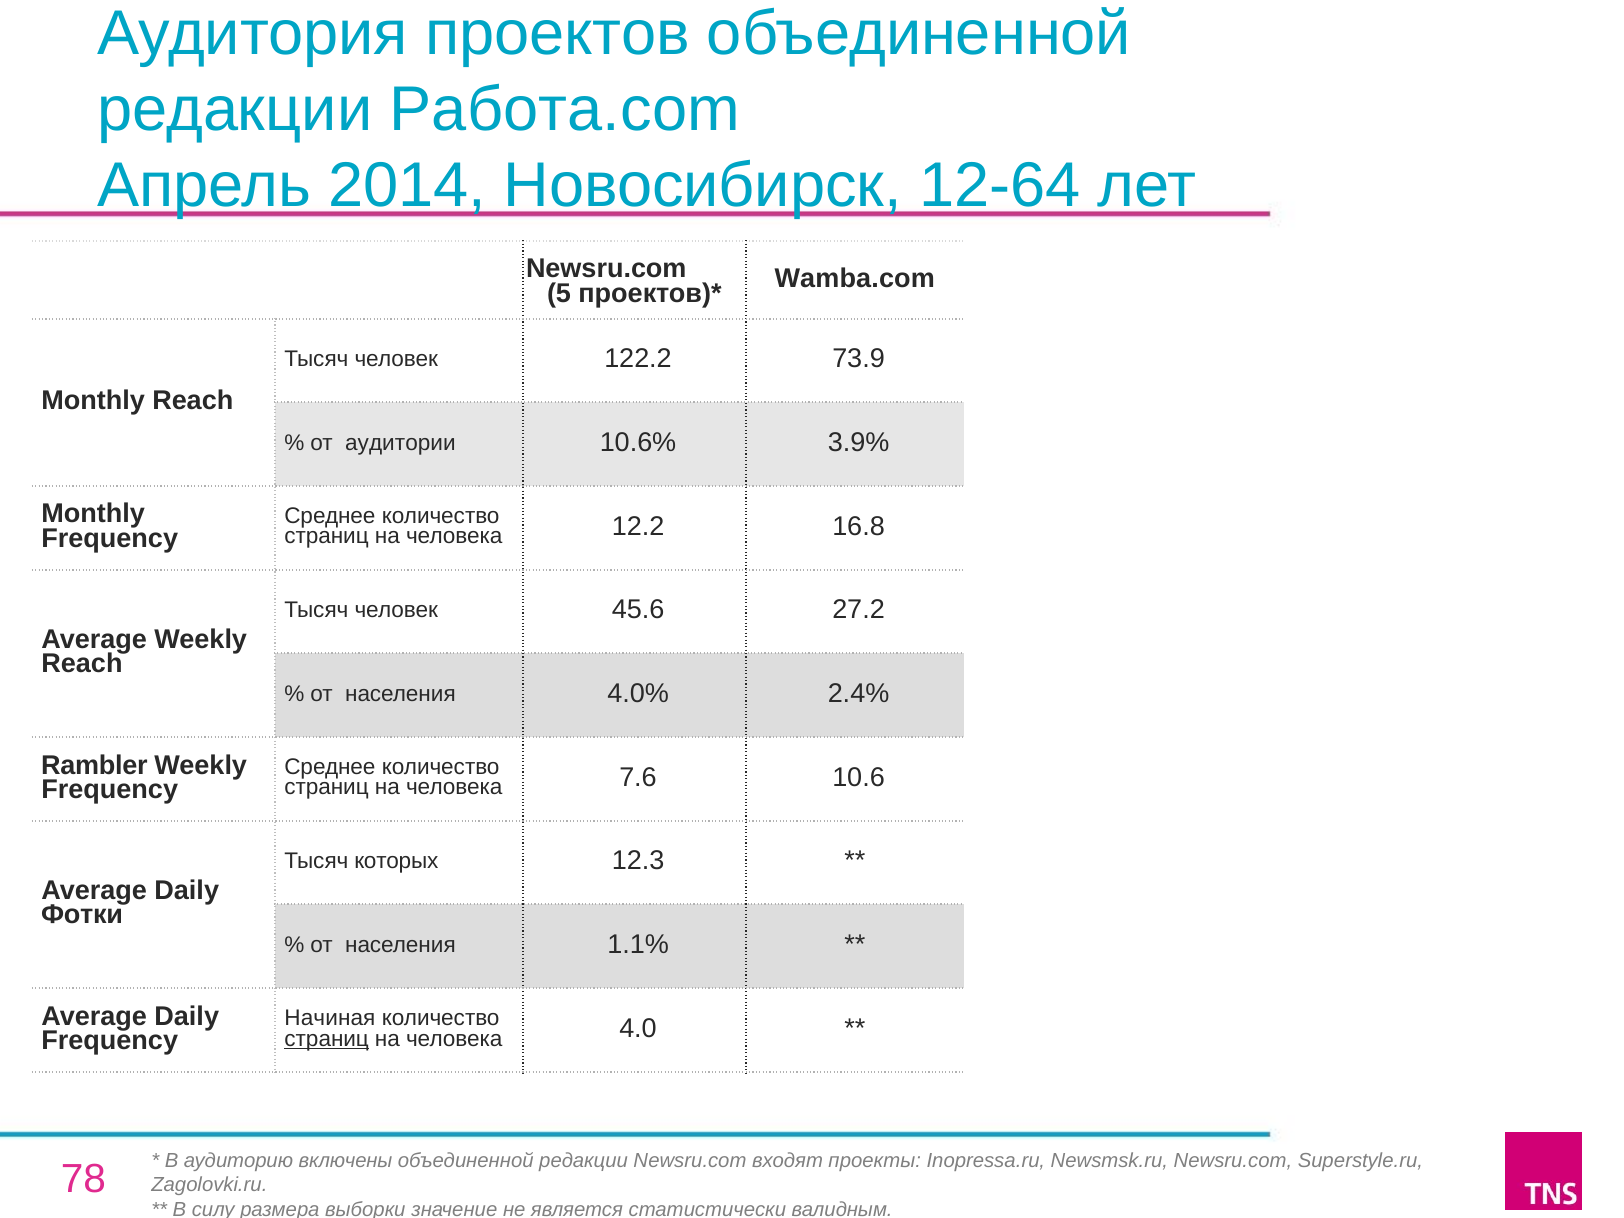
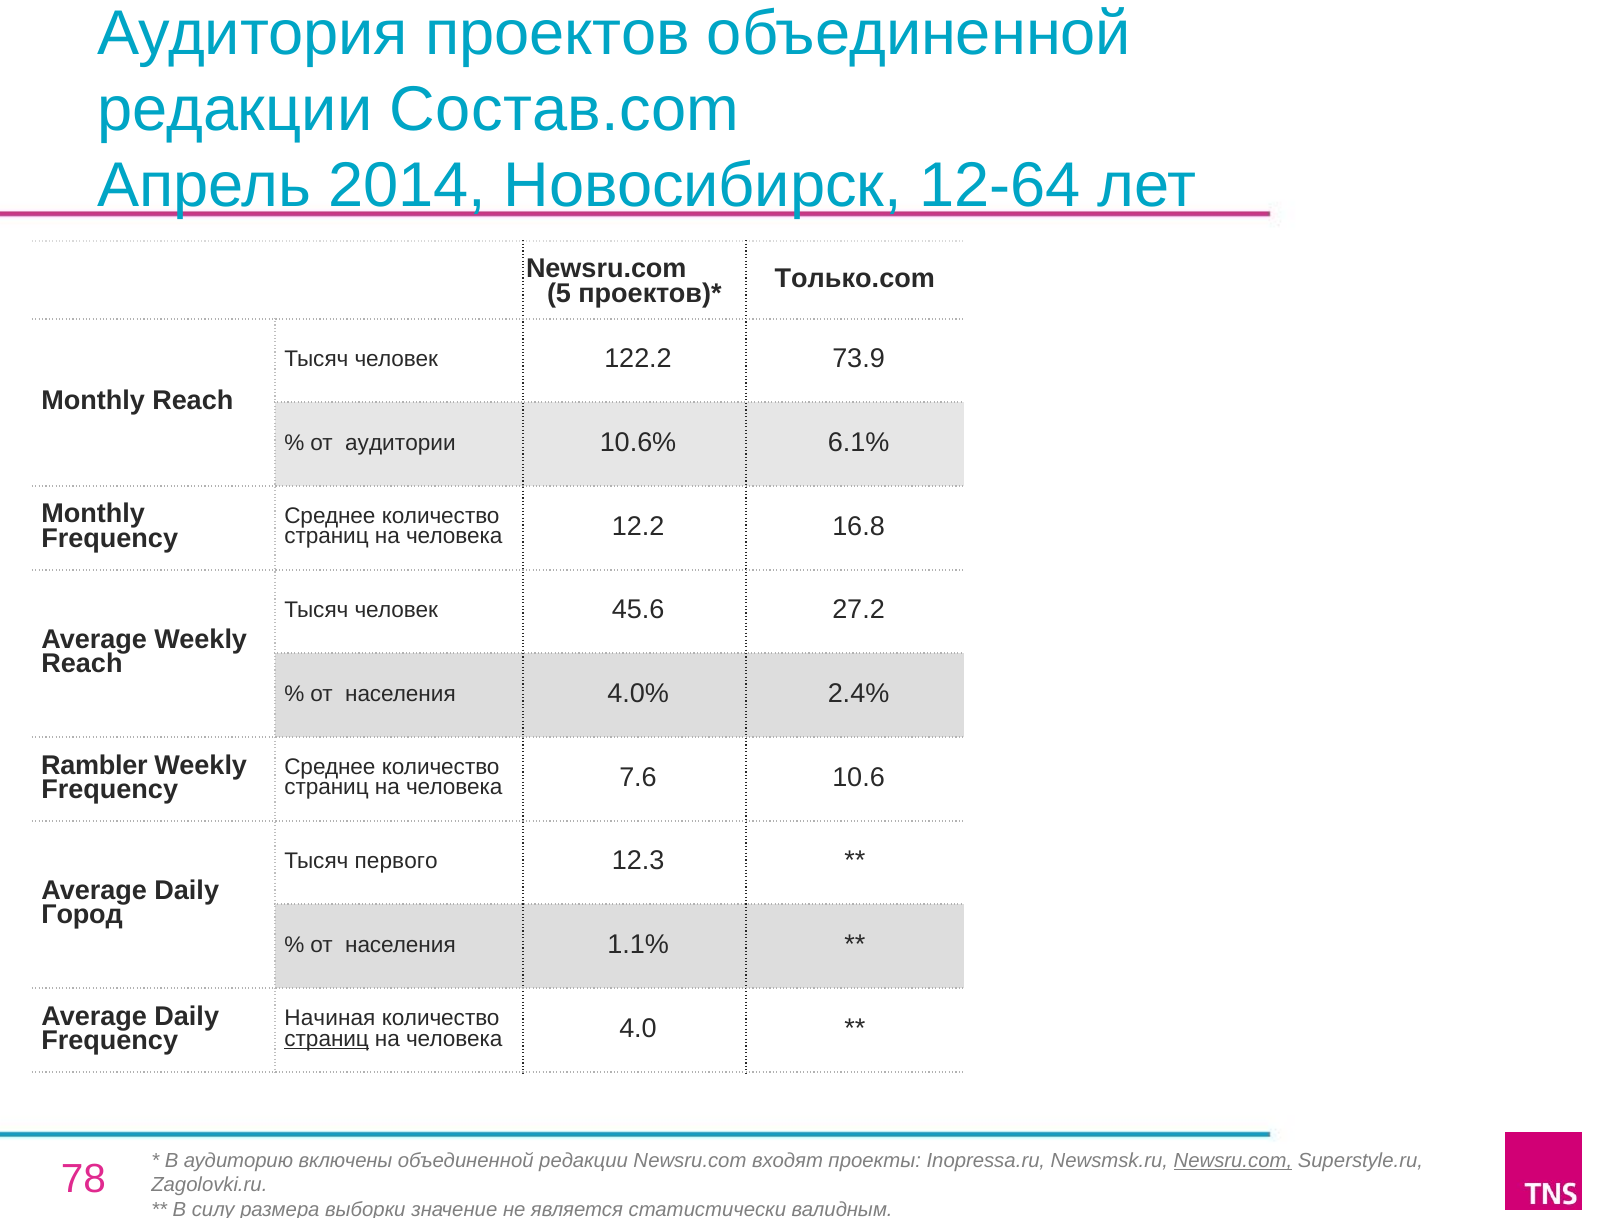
Работа.com: Работа.com -> Состав.com (565, 110)
Wamba.com: Wamba.com -> Только.com (855, 278)
3.9%: 3.9% -> 6.1% (859, 442)
которых: которых -> первого (396, 861)
Фотки: Фотки -> Город (82, 915)
Newsru.com underline: none -> present (1233, 1161)
